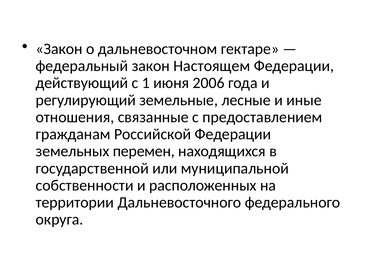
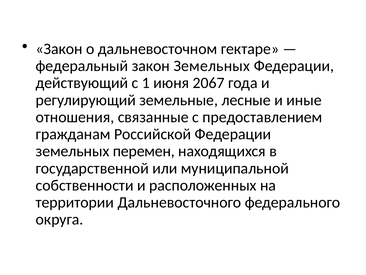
закон Настоящем: Настоящем -> Земельных (212, 66)
2006: 2006 -> 2067 (209, 83)
